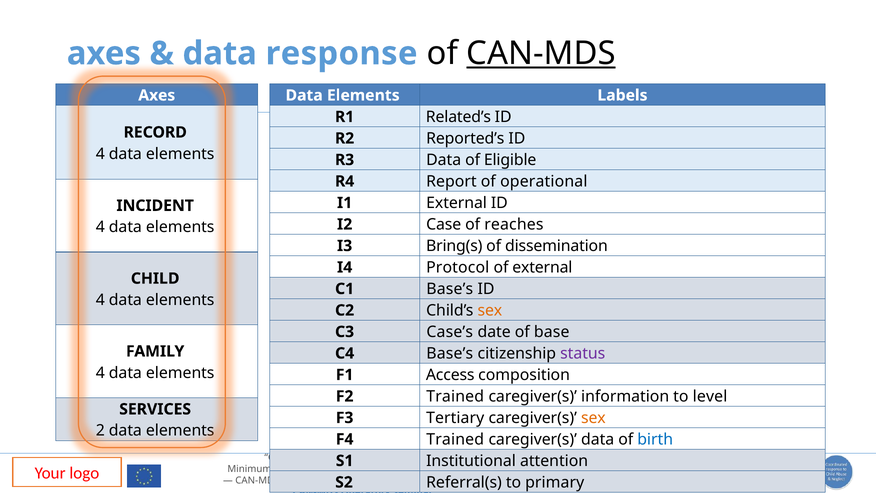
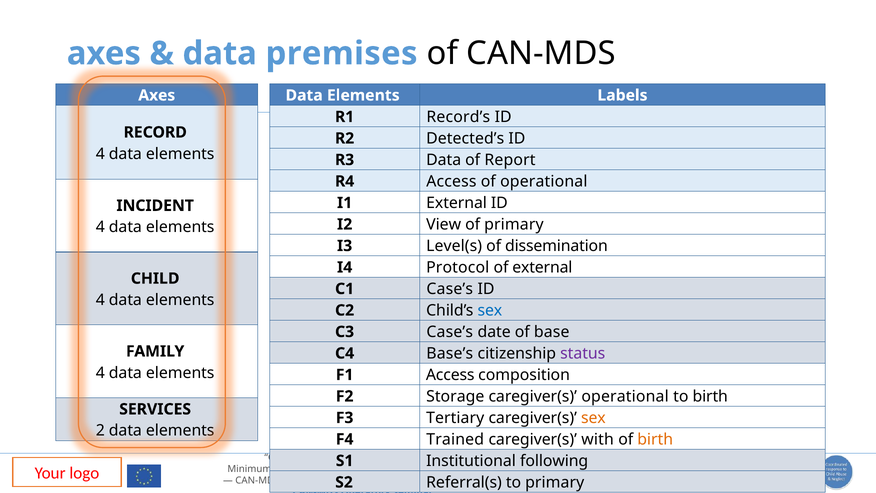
response: response -> premises (342, 53)
CAN-MDS underline: present -> none (541, 53)
Related’s: Related’s -> Record’s (458, 117)
Reported’s: Reported’s -> Detected’s (465, 138)
Eligible: Eligible -> Report (510, 160)
R4 Report: Report -> Access (451, 181)
Case: Case -> View (444, 224)
of reaches: reaches -> primary (514, 224)
Bring(s: Bring(s -> Level(s (454, 246)
Base’s: Base’s -> Case’s (450, 289)
sex colour: orange -> blue (490, 310)
F2 Trained: Trained -> Storage (455, 396)
caregiver(s information: information -> operational (625, 396)
to level: level -> birth (710, 396)
caregiver(s data: data -> with (598, 439)
birth colour: blue -> orange (655, 439)
attention: attention -> following (554, 461)
